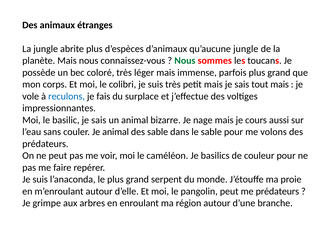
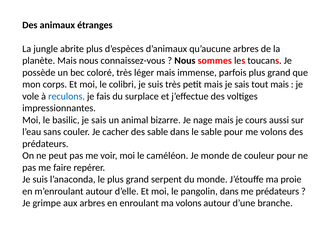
qu’aucune jungle: jungle -> arbres (246, 49)
Nous colour: green -> black (185, 61)
Je animal: animal -> cacher (116, 132)
Je basilics: basilics -> monde (215, 156)
pangolin peut: peut -> dans (229, 191)
ma région: région -> volons (189, 203)
